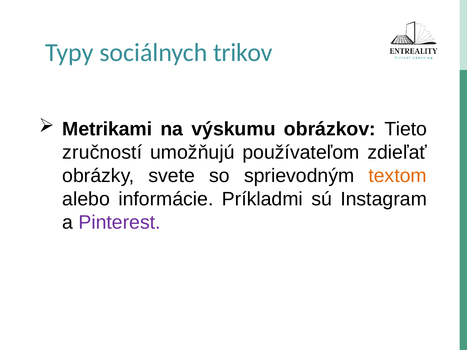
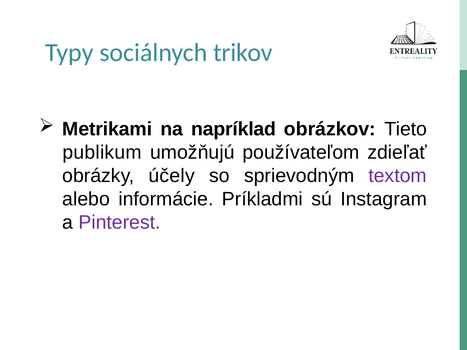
výskumu: výskumu -> napríklad (234, 129)
zručností: zručností -> publikum (102, 152)
svete: svete -> účely (172, 176)
textom colour: orange -> purple (398, 176)
